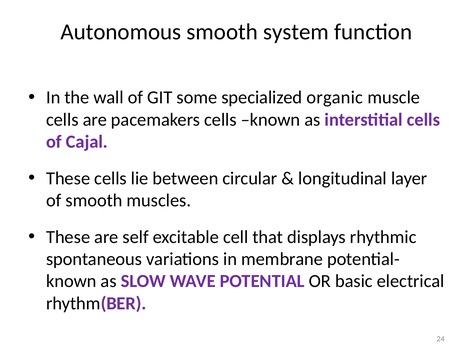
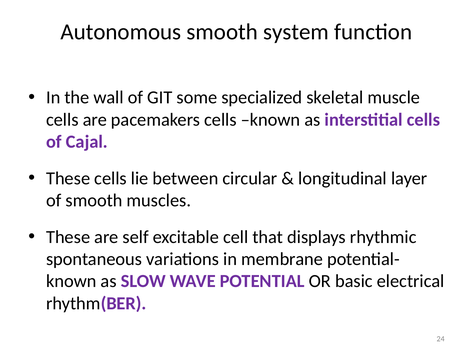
organic: organic -> skeletal (335, 97)
